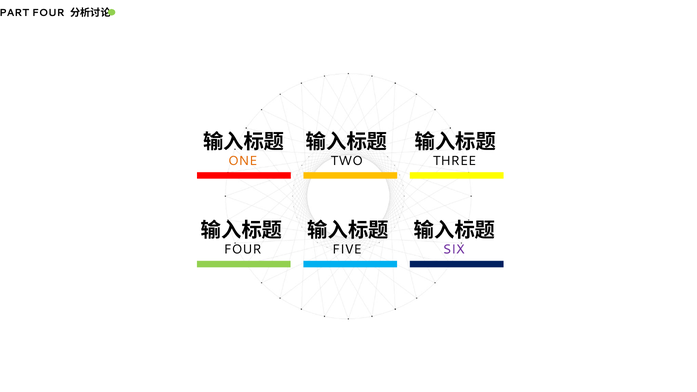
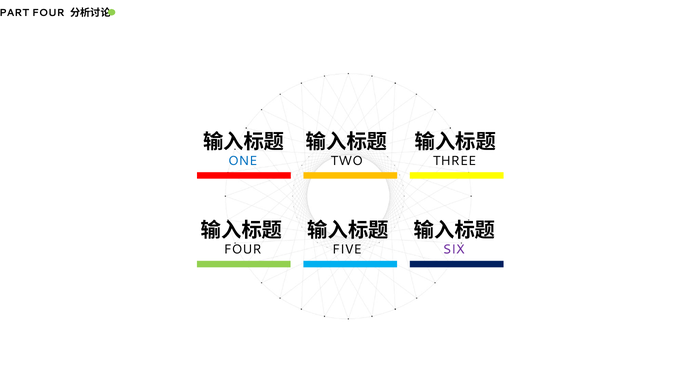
ONE colour: orange -> blue (243, 161)
